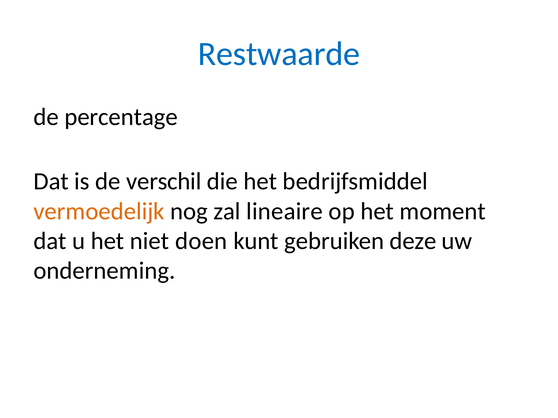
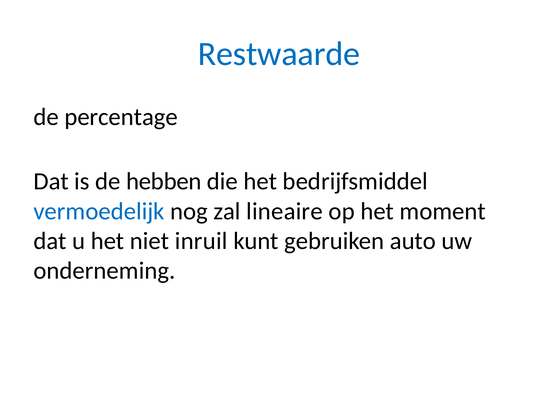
verschil: verschil -> hebben (164, 182)
vermoedelijk colour: orange -> blue (99, 211)
doen: doen -> inruil (201, 241)
deze: deze -> auto (413, 241)
